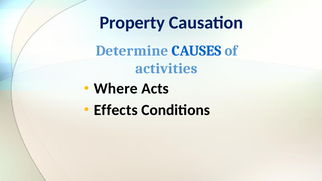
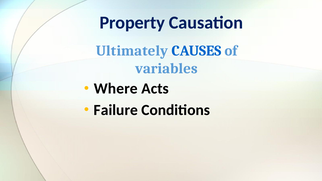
Determine: Determine -> Ultimately (132, 51)
activities: activities -> variables (166, 69)
Effects: Effects -> Failure (116, 110)
